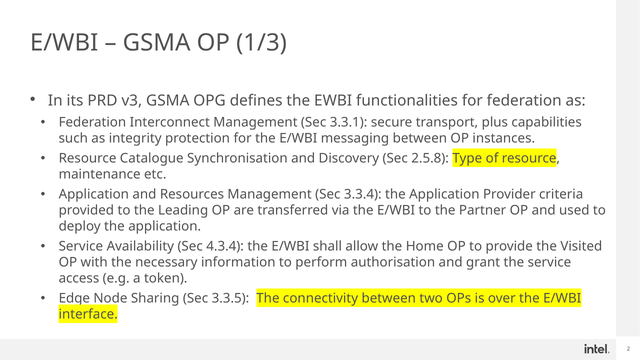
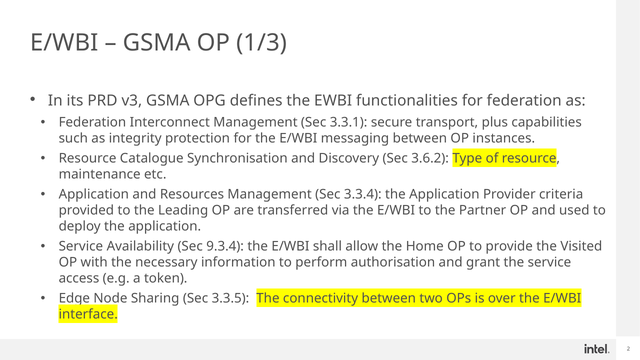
2.5.8: 2.5.8 -> 3.6.2 (430, 158)
4.3.4: 4.3.4 -> 9.3.4 (225, 246)
